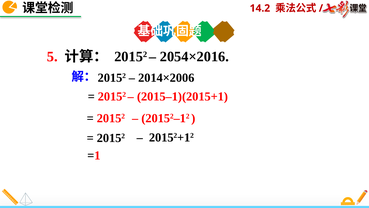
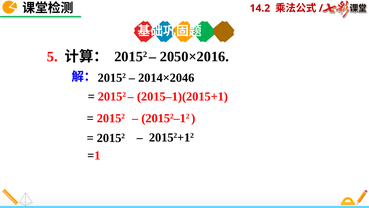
2054×2016: 2054×2016 -> 2050×2016 (194, 57)
2014×2006: 2014×2006 -> 2014×2046 (166, 78)
